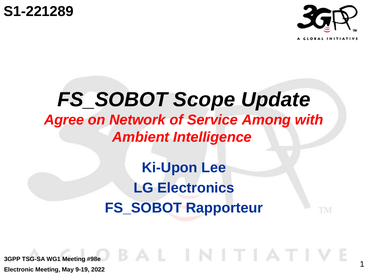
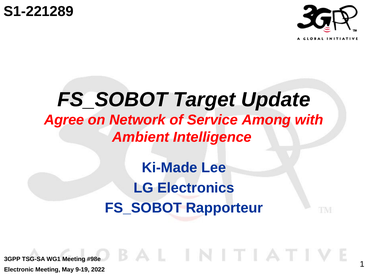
Scope: Scope -> Target (204, 100)
Ki-Upon: Ki-Upon -> Ki-Made (170, 168)
